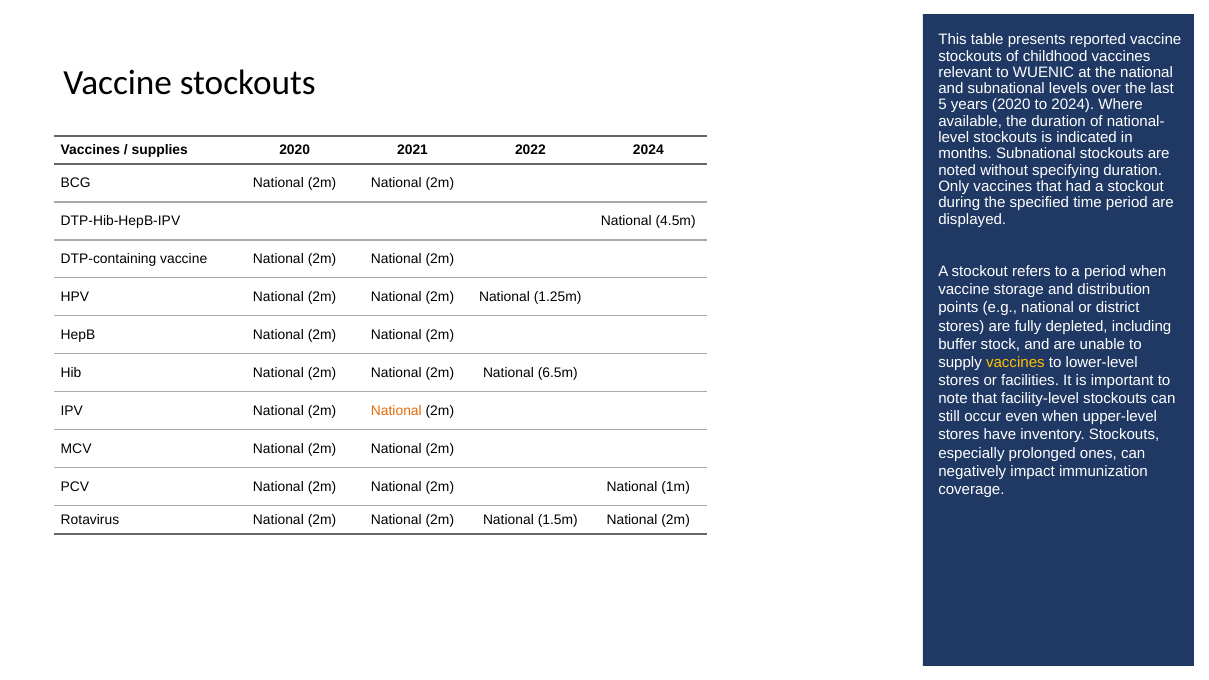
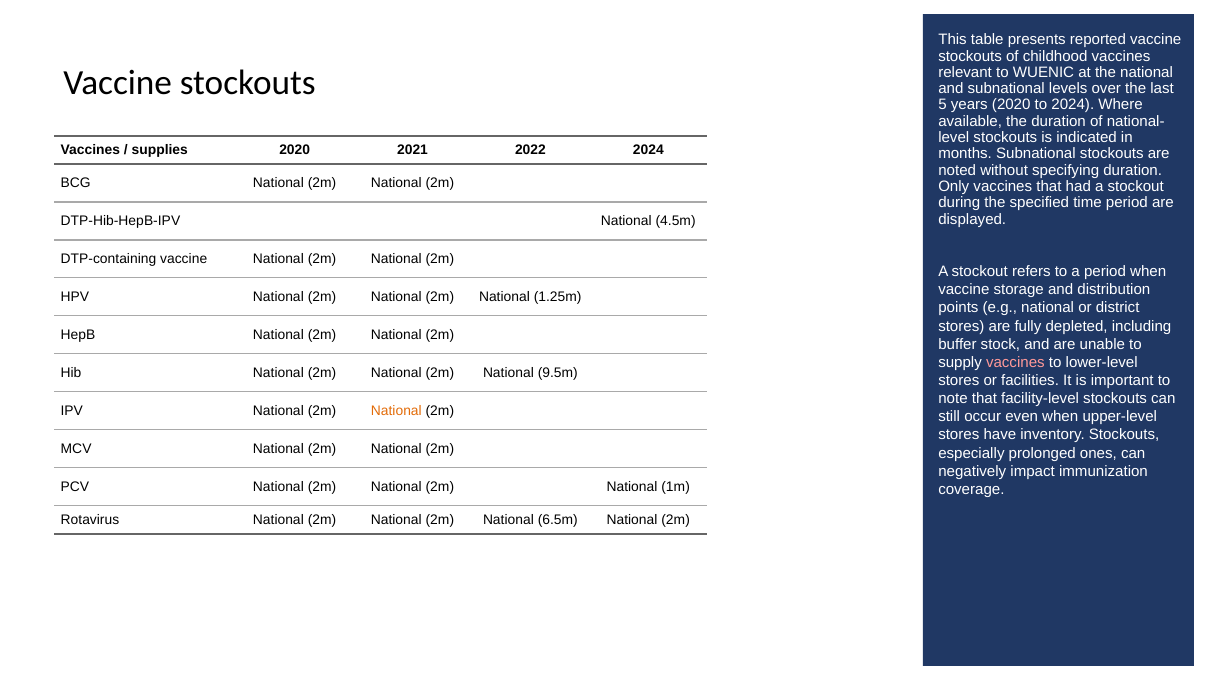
vaccines colour: yellow -> pink (1015, 362)
6.5m: 6.5m -> 9.5m (558, 373)
1.5m: 1.5m -> 6.5m (558, 520)
